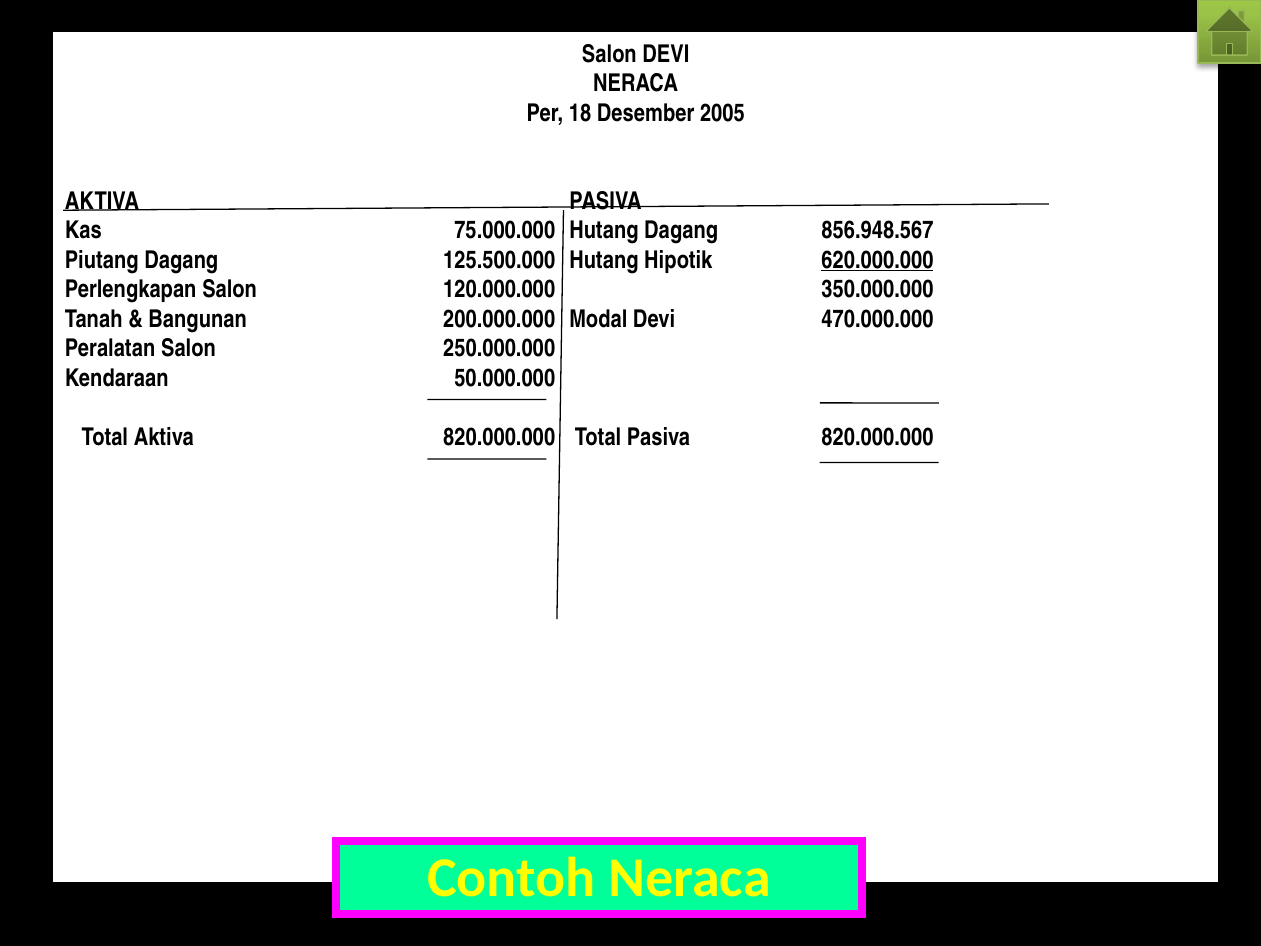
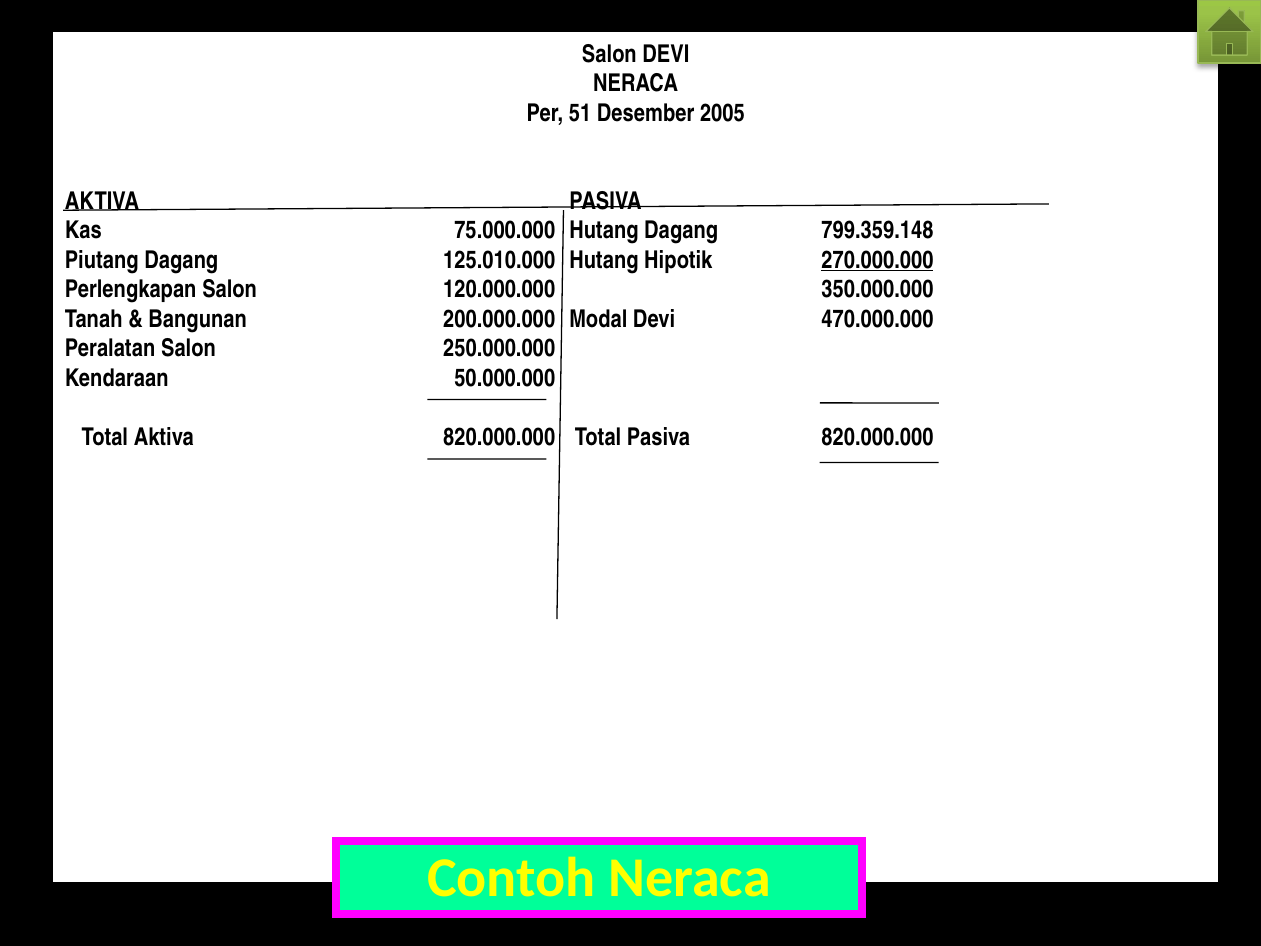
18: 18 -> 51 (580, 113)
856.948.567: 856.948.567 -> 799.359.148 (878, 231)
125.500.000: 125.500.000 -> 125.010.000 (499, 260)
620.000.000: 620.000.000 -> 270.000.000 (878, 260)
